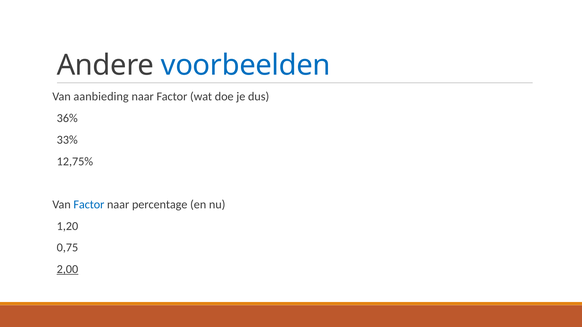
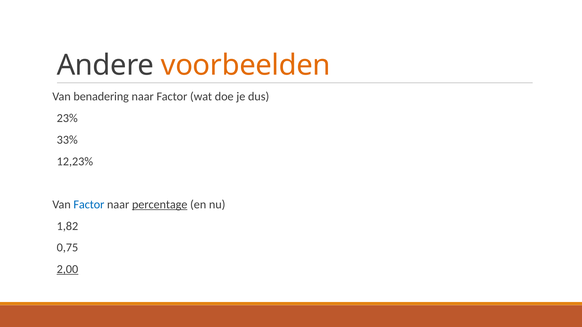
voorbeelden colour: blue -> orange (246, 65)
aanbieding: aanbieding -> benadering (101, 97)
36%: 36% -> 23% (67, 118)
12,75%: 12,75% -> 12,23% (75, 162)
percentage underline: none -> present (160, 205)
1,20: 1,20 -> 1,82 (67, 226)
